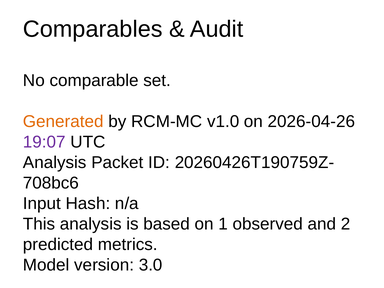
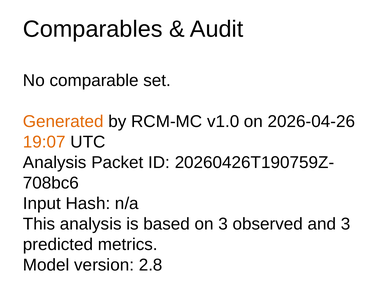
19:07 colour: purple -> orange (44, 142)
on 1: 1 -> 3 (223, 224)
and 2: 2 -> 3 (346, 224)
3.0: 3.0 -> 2.8 (151, 265)
